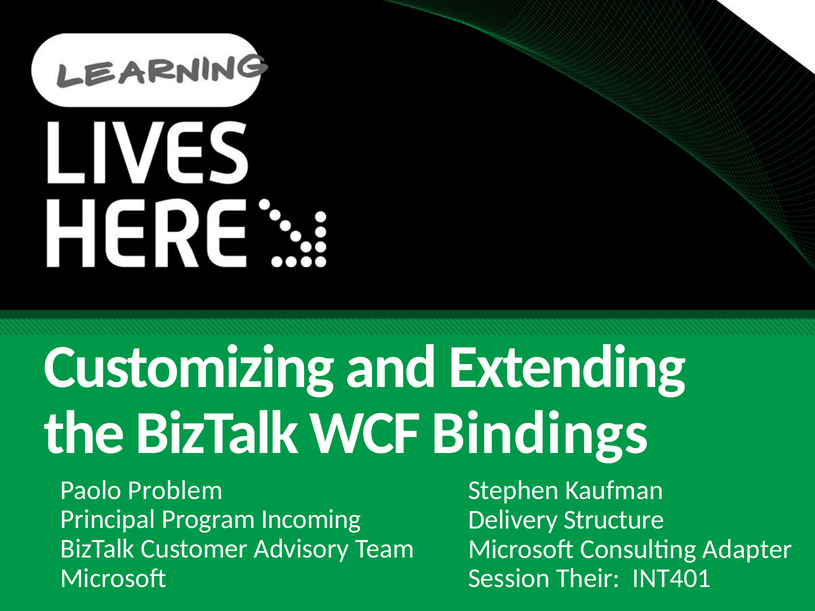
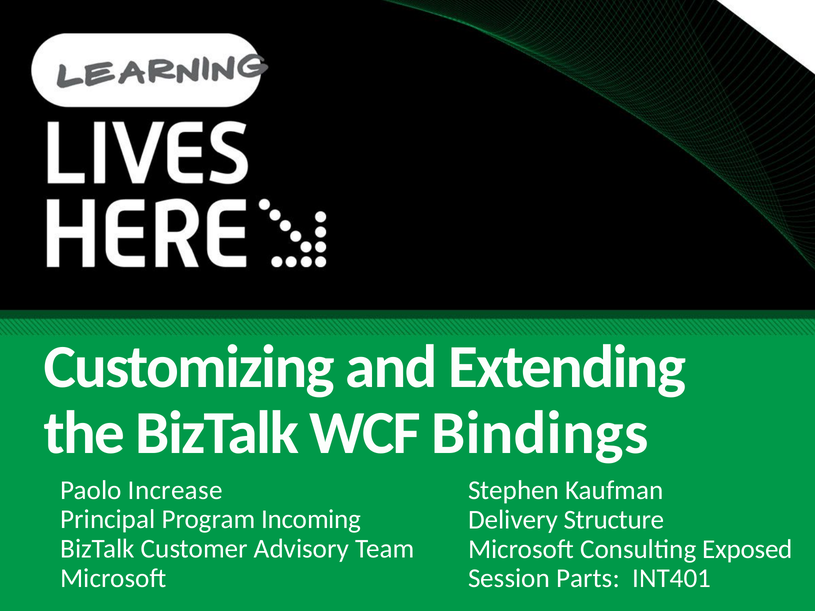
Problem: Problem -> Increase (175, 490)
Adapter: Adapter -> Exposed (748, 549)
Their: Their -> Parts (588, 579)
